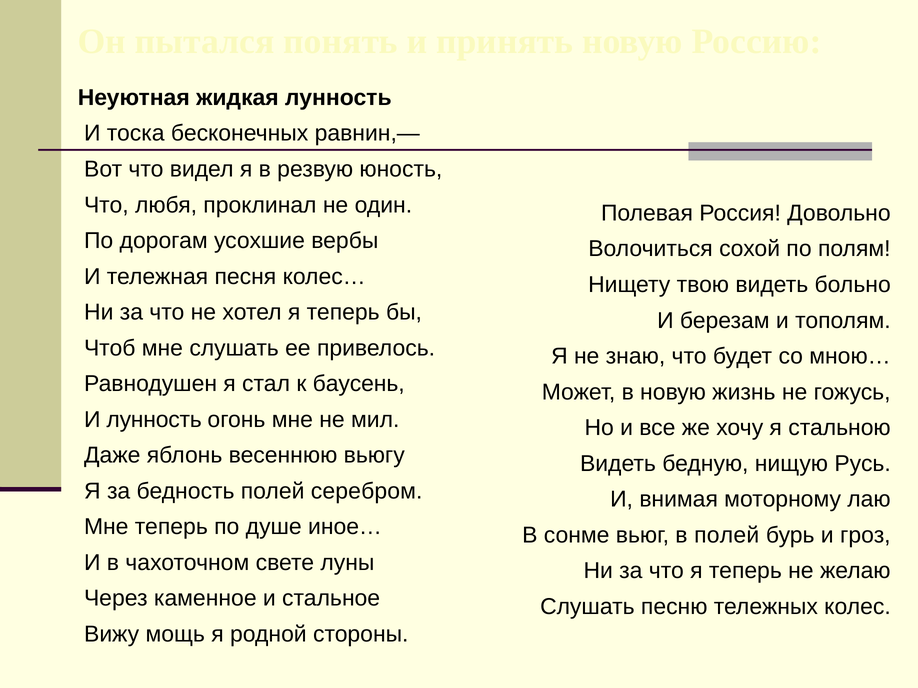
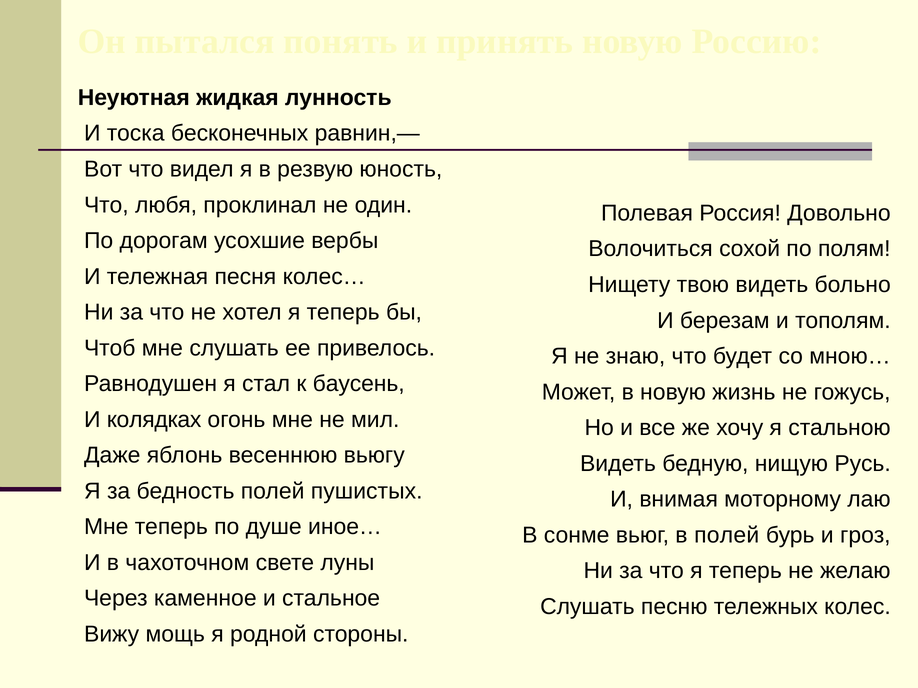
И лунность: лунность -> колядках (154, 420)
серебром: серебром -> пушистых (367, 491)
